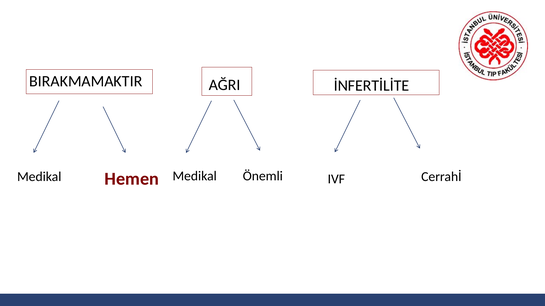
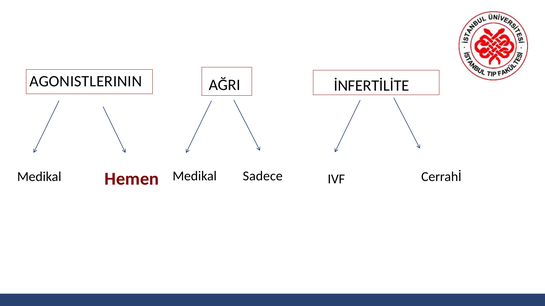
BIRAKMAMAKTIR: BIRAKMAMAKTIR -> AGONISTLERININ (86, 81)
Önemli: Önemli -> Sadece (263, 176)
